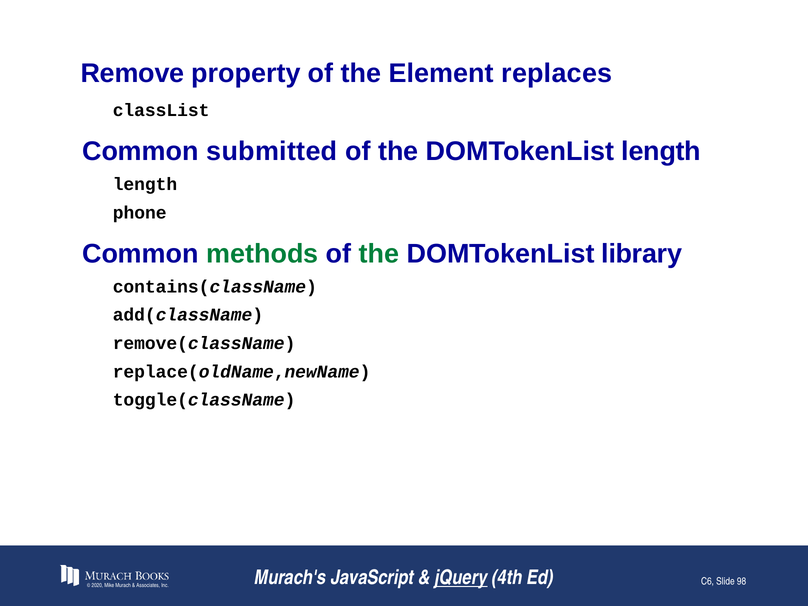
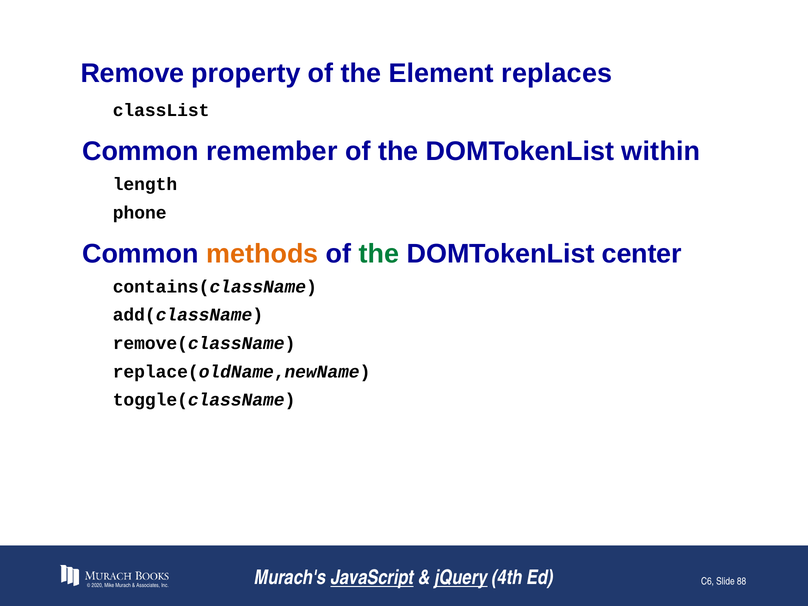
submitted: submitted -> remember (272, 151)
DOMTokenList length: length -> within (661, 151)
methods colour: green -> orange (262, 254)
library: library -> center (642, 254)
JavaScript underline: none -> present (372, 578)
98: 98 -> 88 (742, 581)
